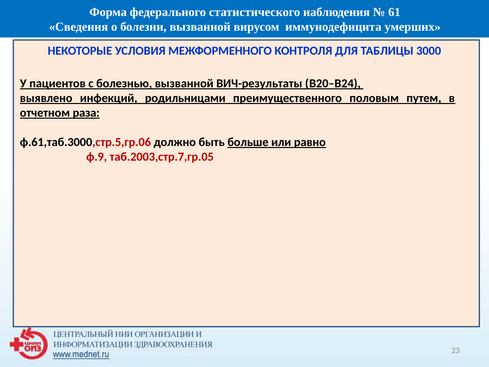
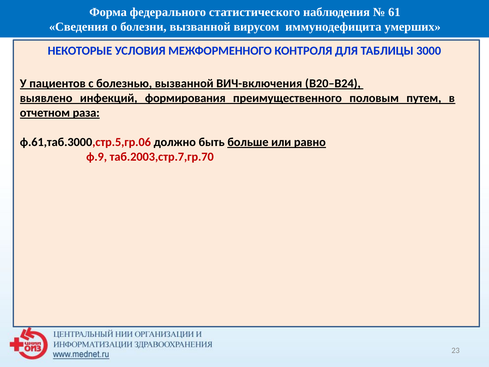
ВИЧ-результаты: ВИЧ-результаты -> ВИЧ-включения (259, 83)
родильницами: родильницами -> формирования (185, 98)
таб.2003,стр.7,гр.05: таб.2003,стр.7,гр.05 -> таб.2003,стр.7,гр.70 (162, 157)
